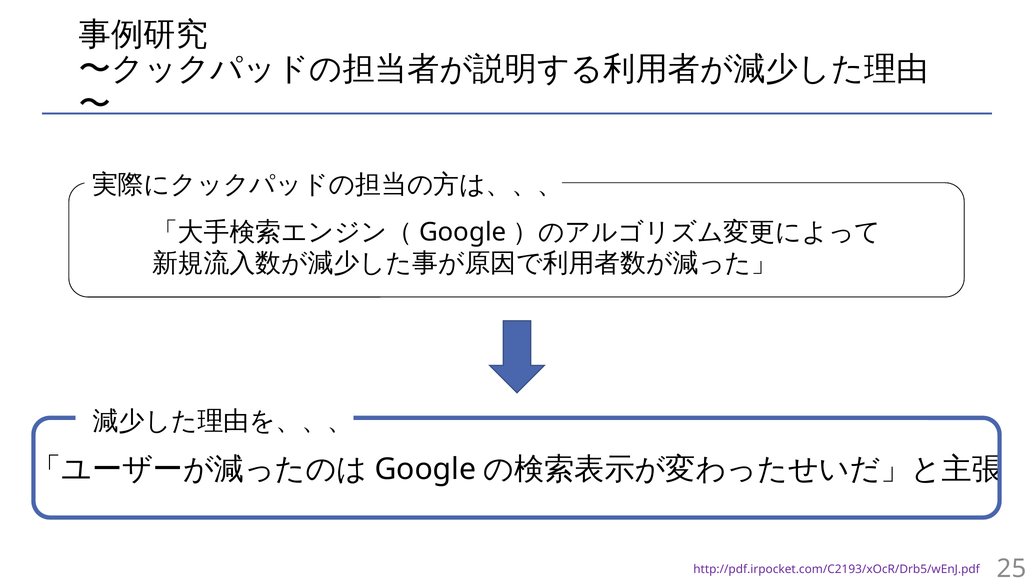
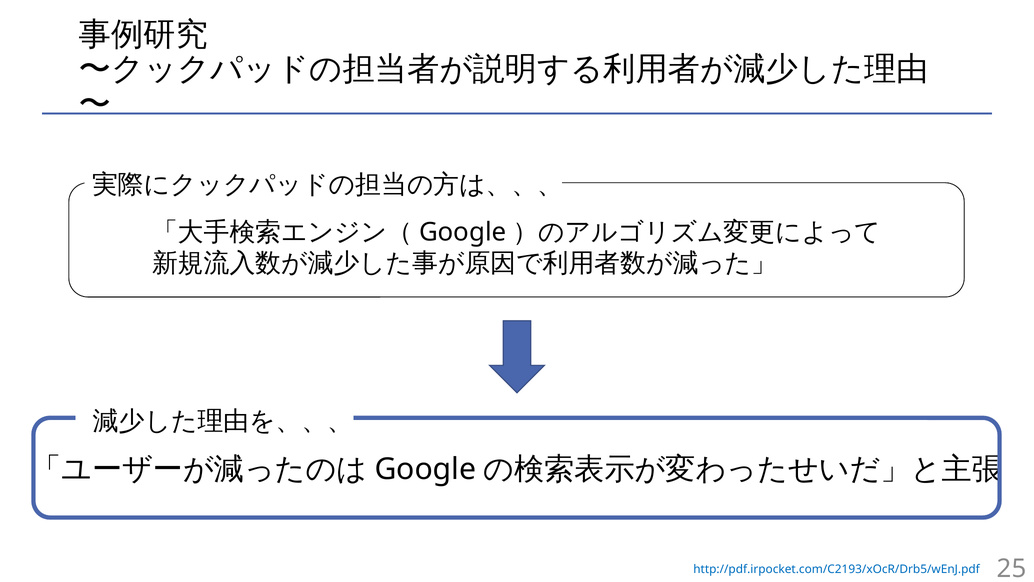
http://pdf.irpocket.com/C2193/xOcR/Drb5/wEnJ.pdf colour: purple -> blue (837, 569)
